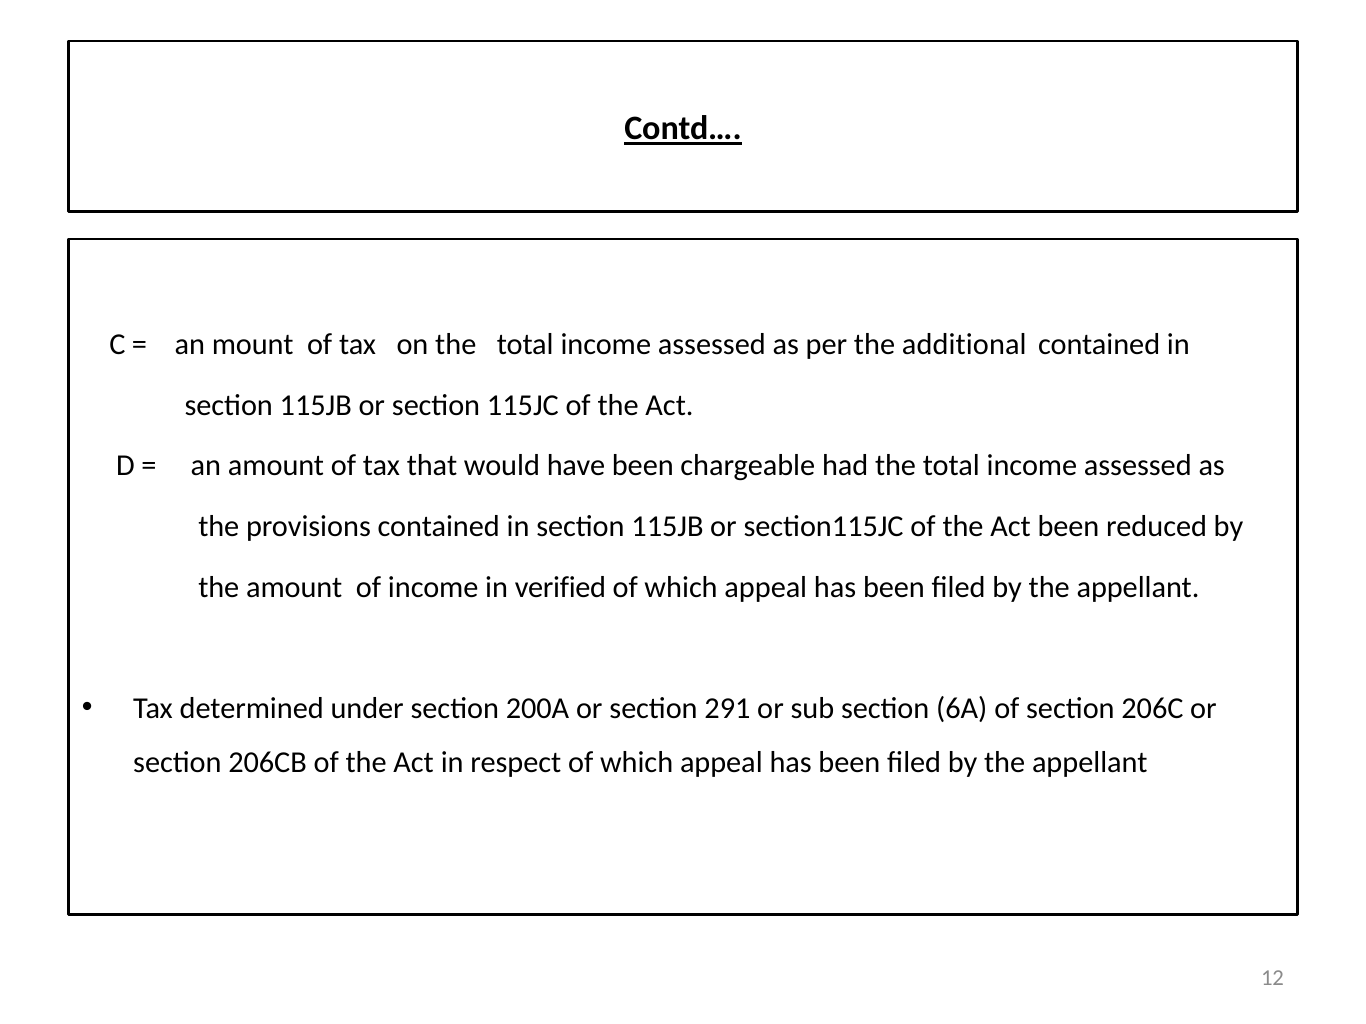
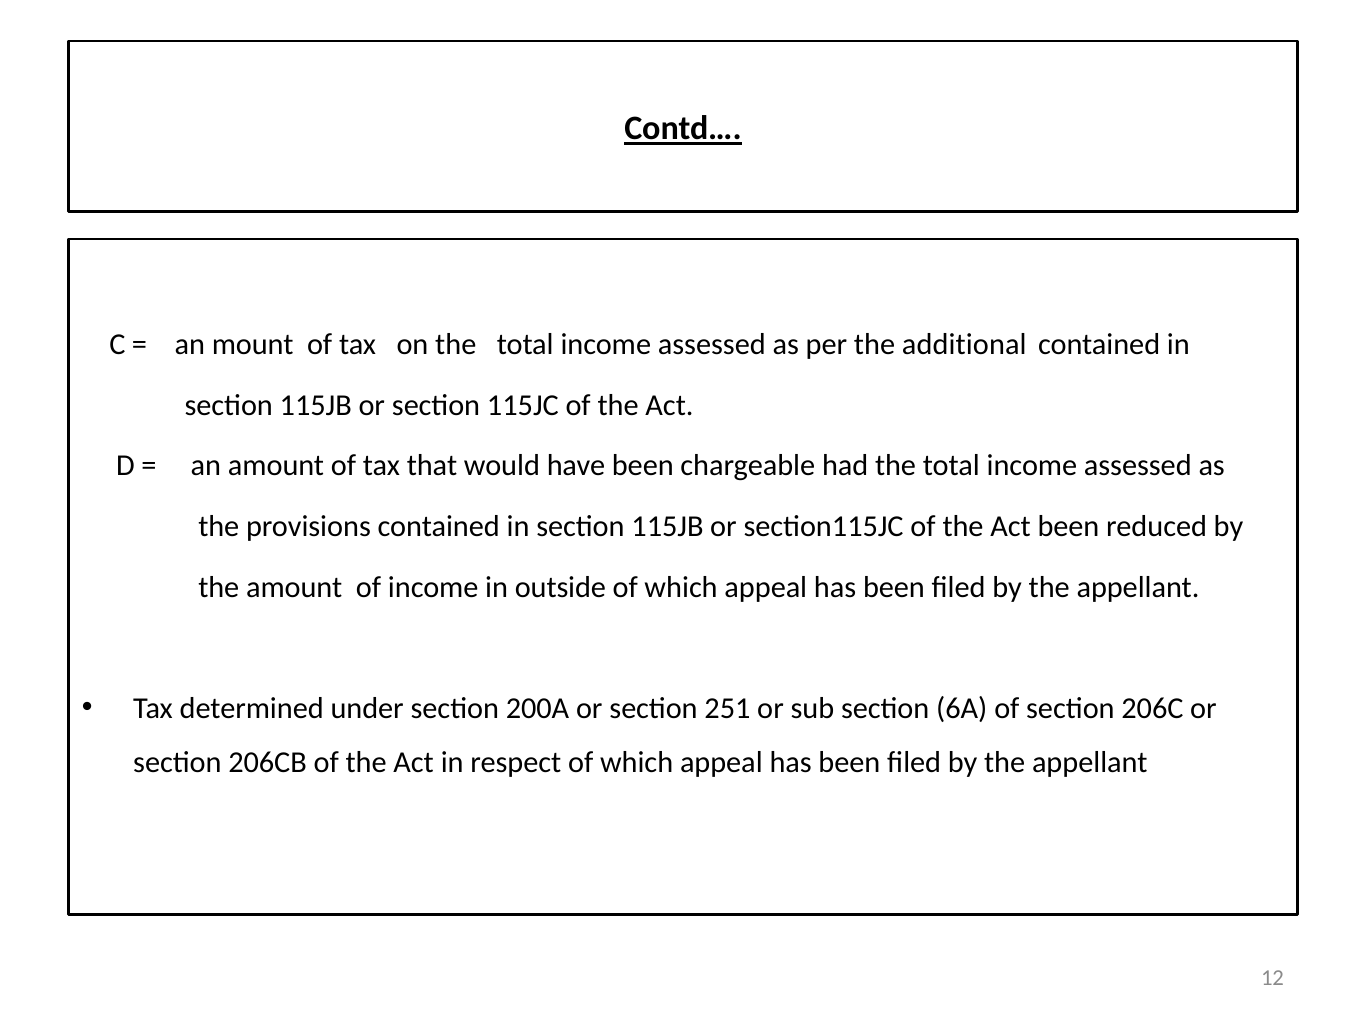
verified: verified -> outside (560, 587)
291: 291 -> 251 (727, 709)
